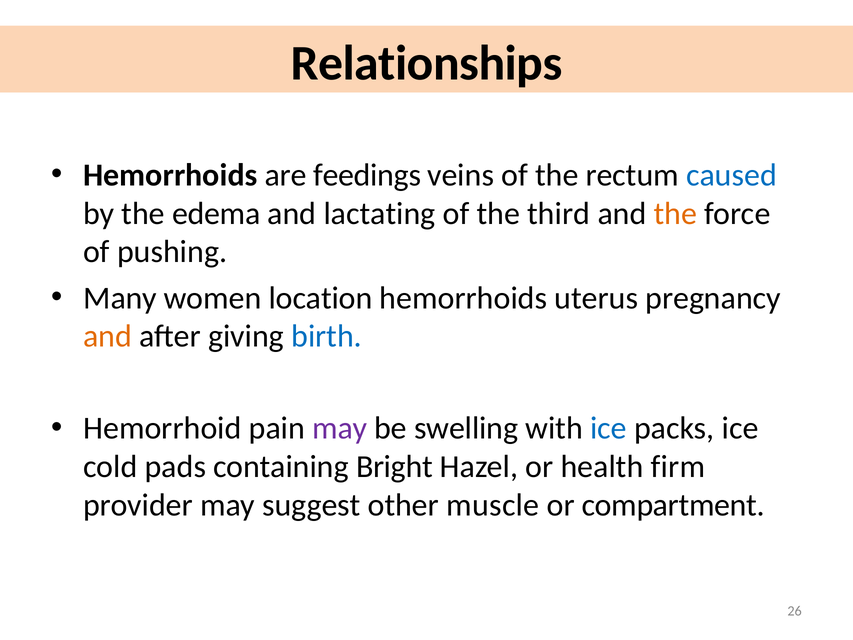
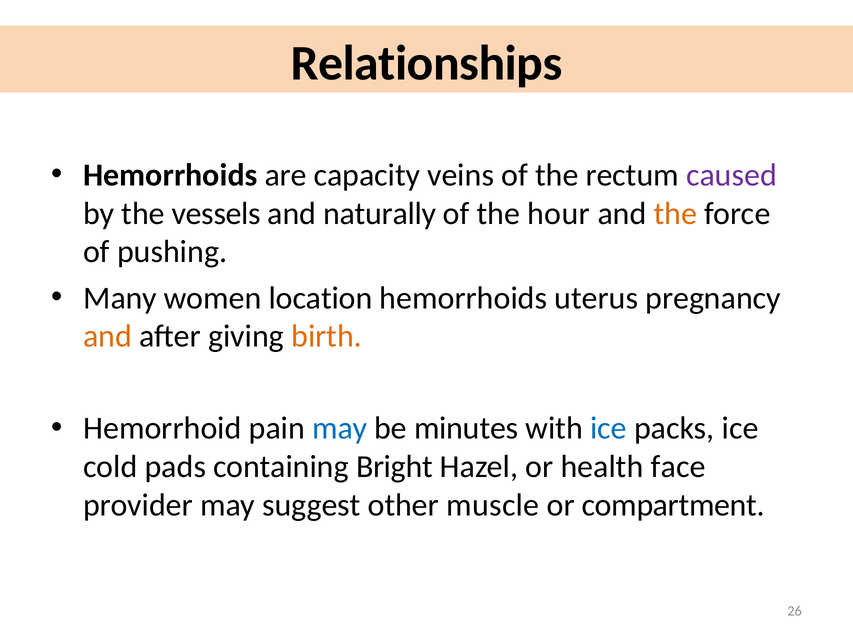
feedings: feedings -> capacity (367, 175)
caused colour: blue -> purple (732, 175)
edema: edema -> vessels (216, 213)
lactating: lactating -> naturally (380, 213)
third: third -> hour (559, 213)
birth colour: blue -> orange (327, 336)
may colour: purple -> blue (340, 428)
swelling: swelling -> minutes (466, 428)
firm: firm -> face (678, 467)
